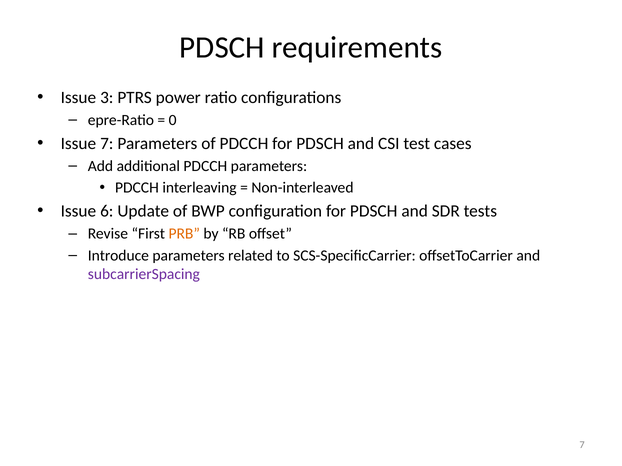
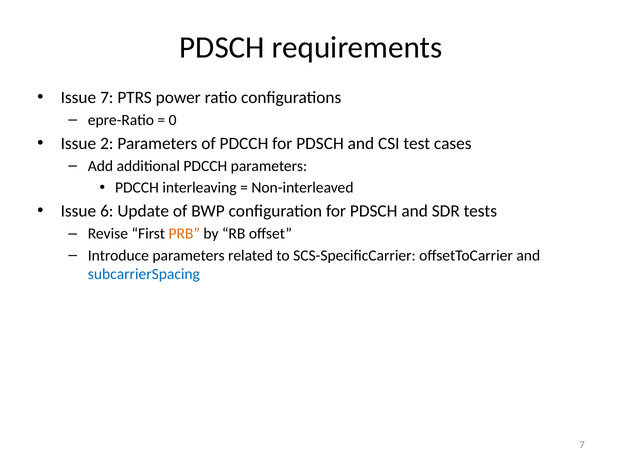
Issue 3: 3 -> 7 (107, 98)
Issue 7: 7 -> 2 (107, 144)
subcarrierSpacing colour: purple -> blue (144, 274)
